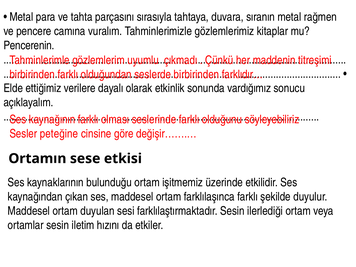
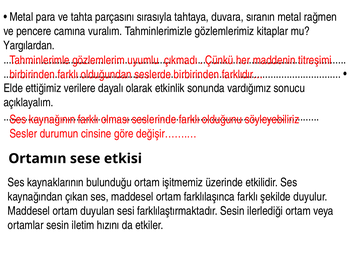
Pencerenin: Pencerenin -> Yargılardan (29, 46)
peteğine: peteğine -> durumun (59, 134)
